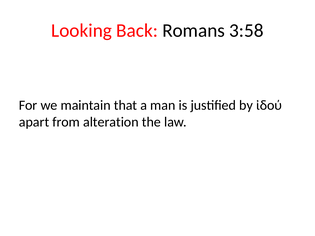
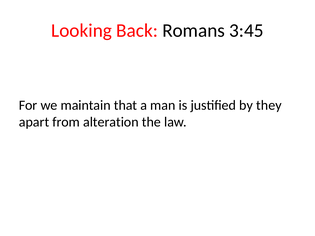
3:58: 3:58 -> 3:45 (246, 30)
ἰδού: ἰδού -> they (269, 105)
